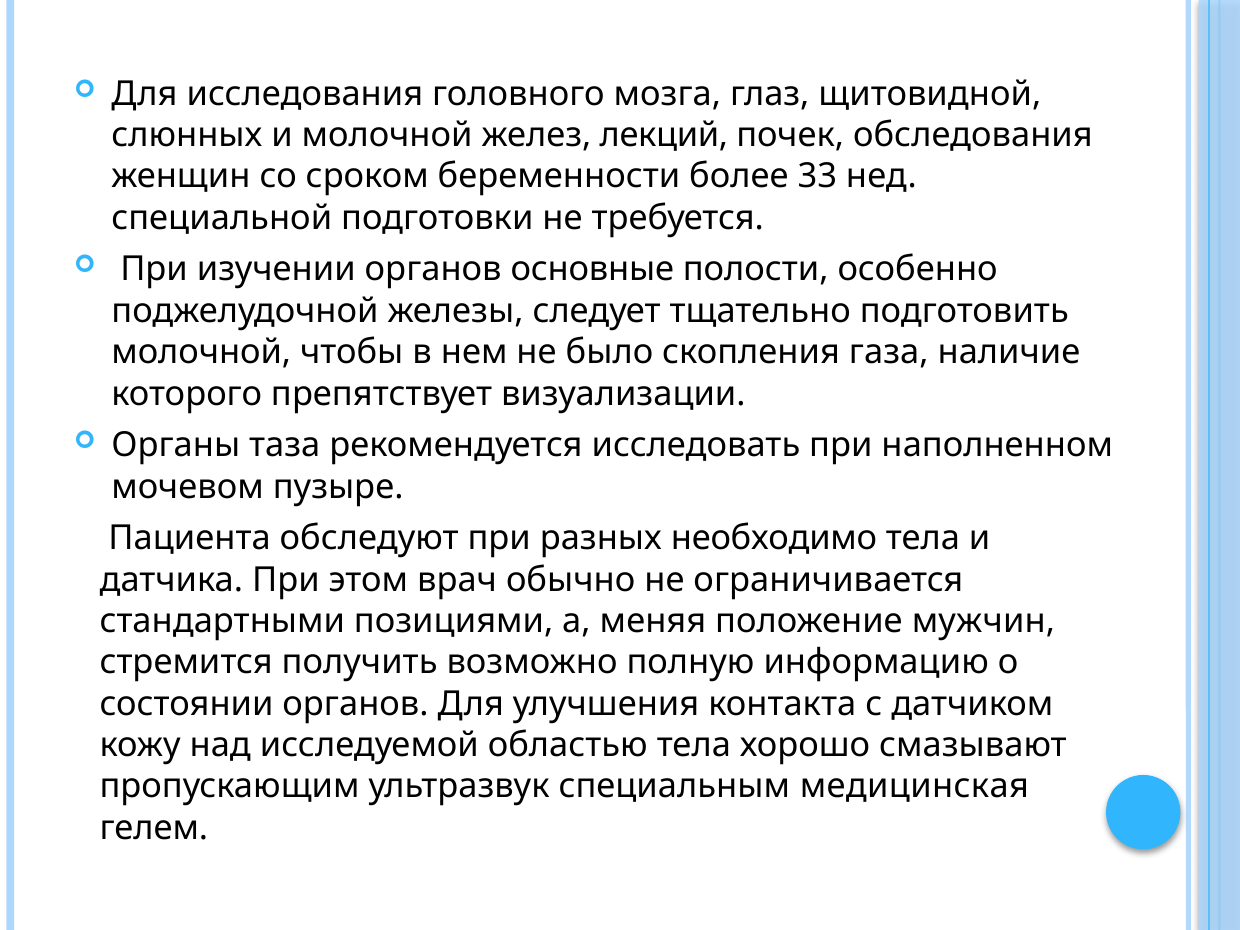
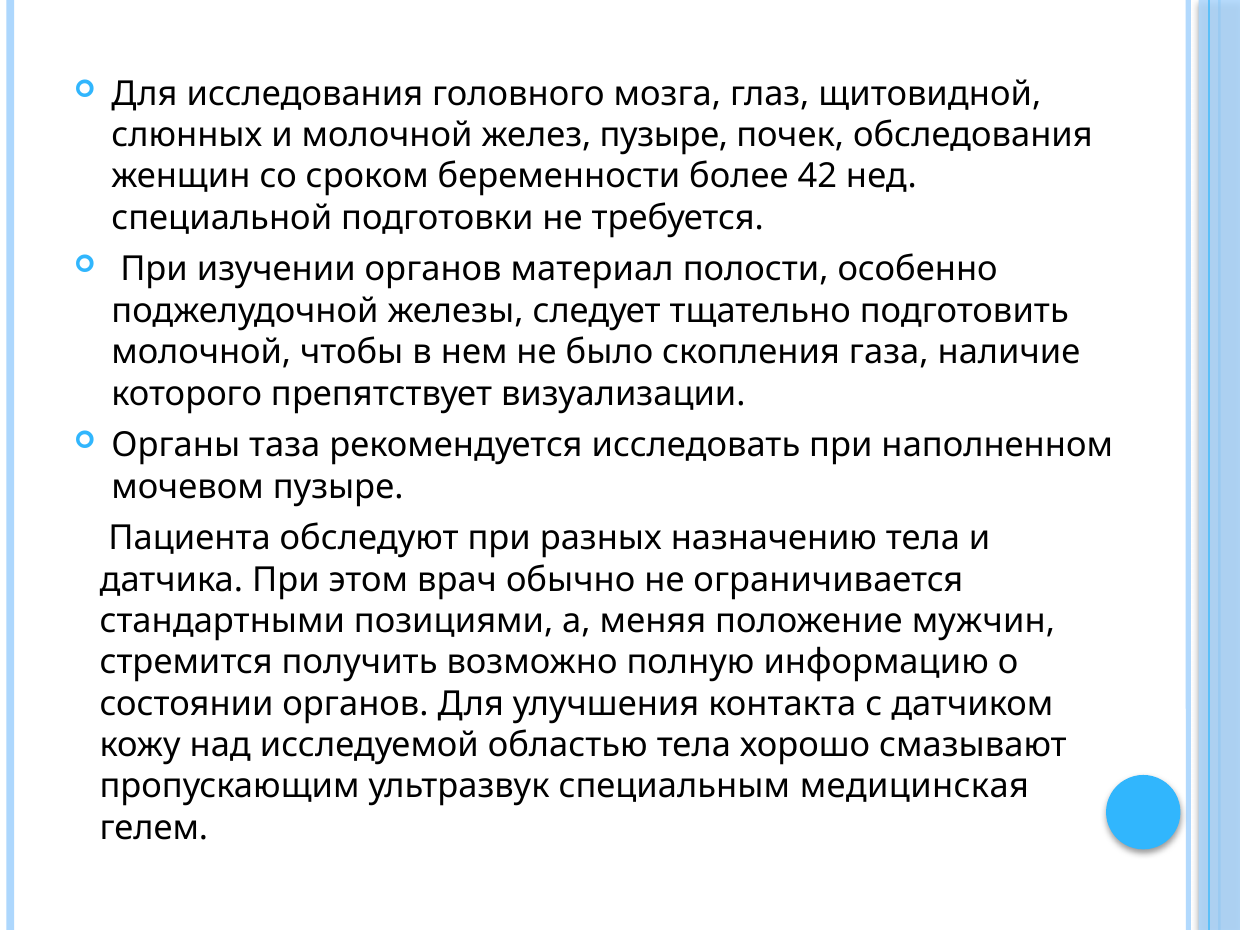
желез лекций: лекций -> пузыре (664, 135)
33: 33 -> 42 (817, 177)
основные: основные -> материал (592, 270)
необходимо: необходимо -> назначению (774, 538)
